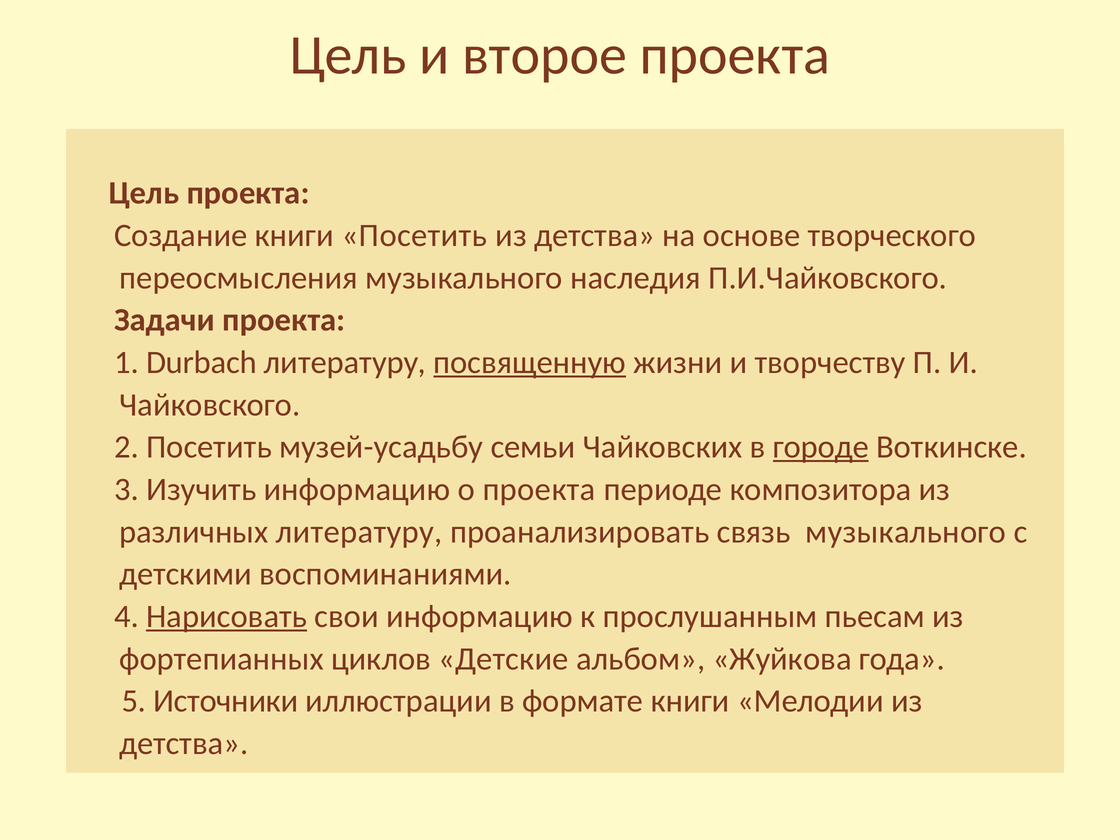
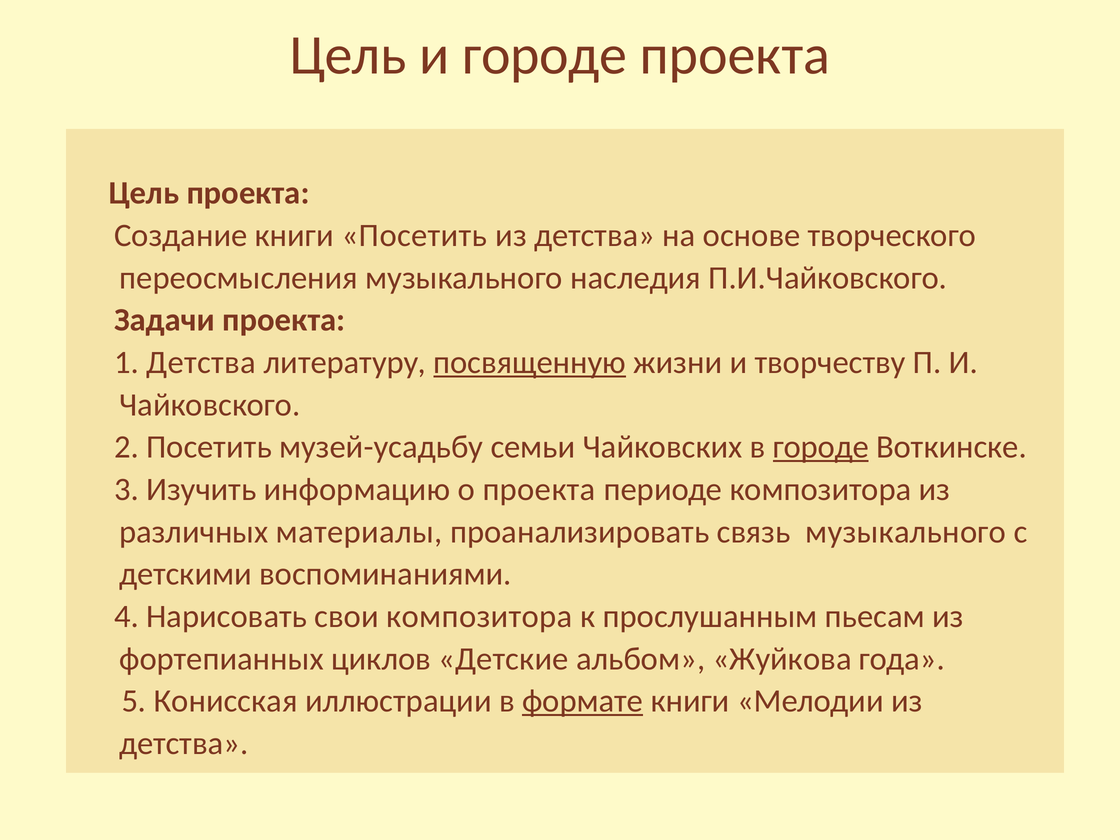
и второе: второе -> городе (545, 55)
1 Durbach: Durbach -> Детства (201, 362)
различных литературу: литературу -> материалы (359, 532)
Нарисовать underline: present -> none (227, 616)
свои информацию: информацию -> композитора (479, 616)
Источники: Источники -> Конисская (226, 701)
формате underline: none -> present (583, 701)
